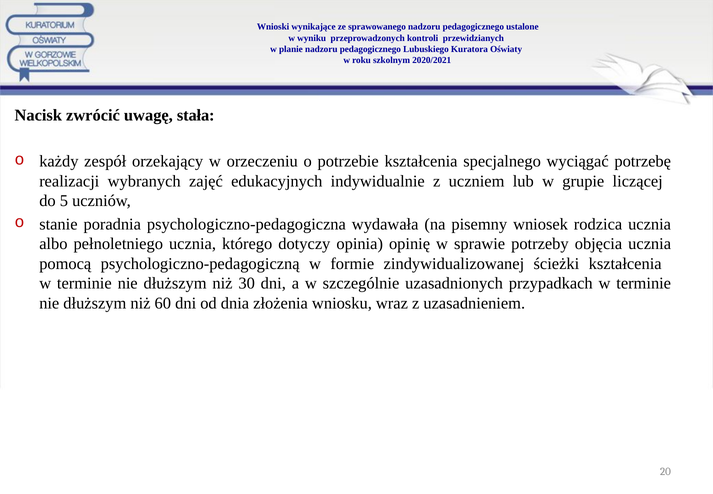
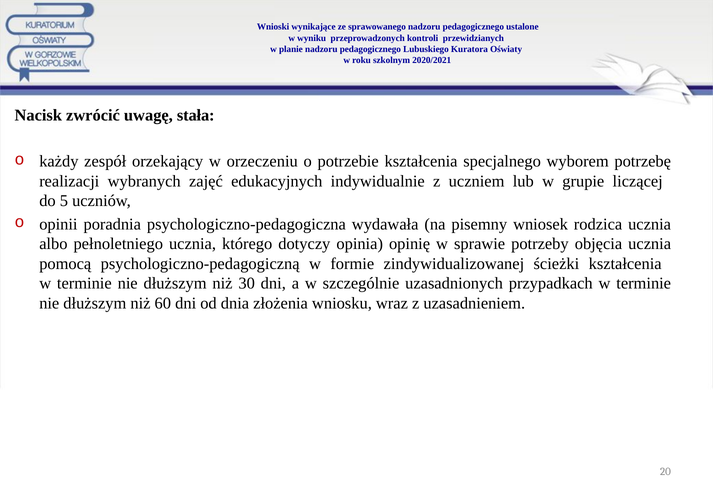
wyciągać: wyciągać -> wyborem (578, 161)
stanie: stanie -> opinii (58, 224)
